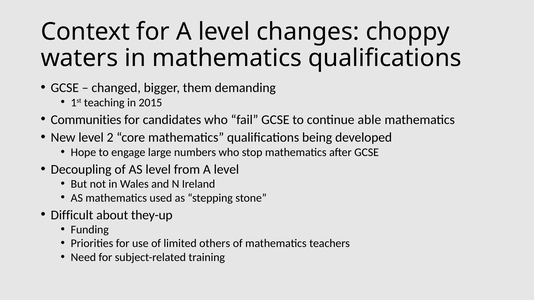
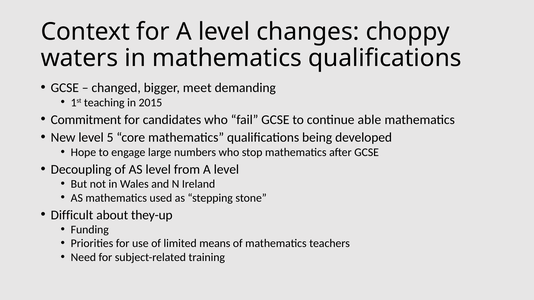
them: them -> meet (197, 88)
Communities: Communities -> Commitment (86, 120)
2: 2 -> 5 (110, 138)
others: others -> means (215, 244)
